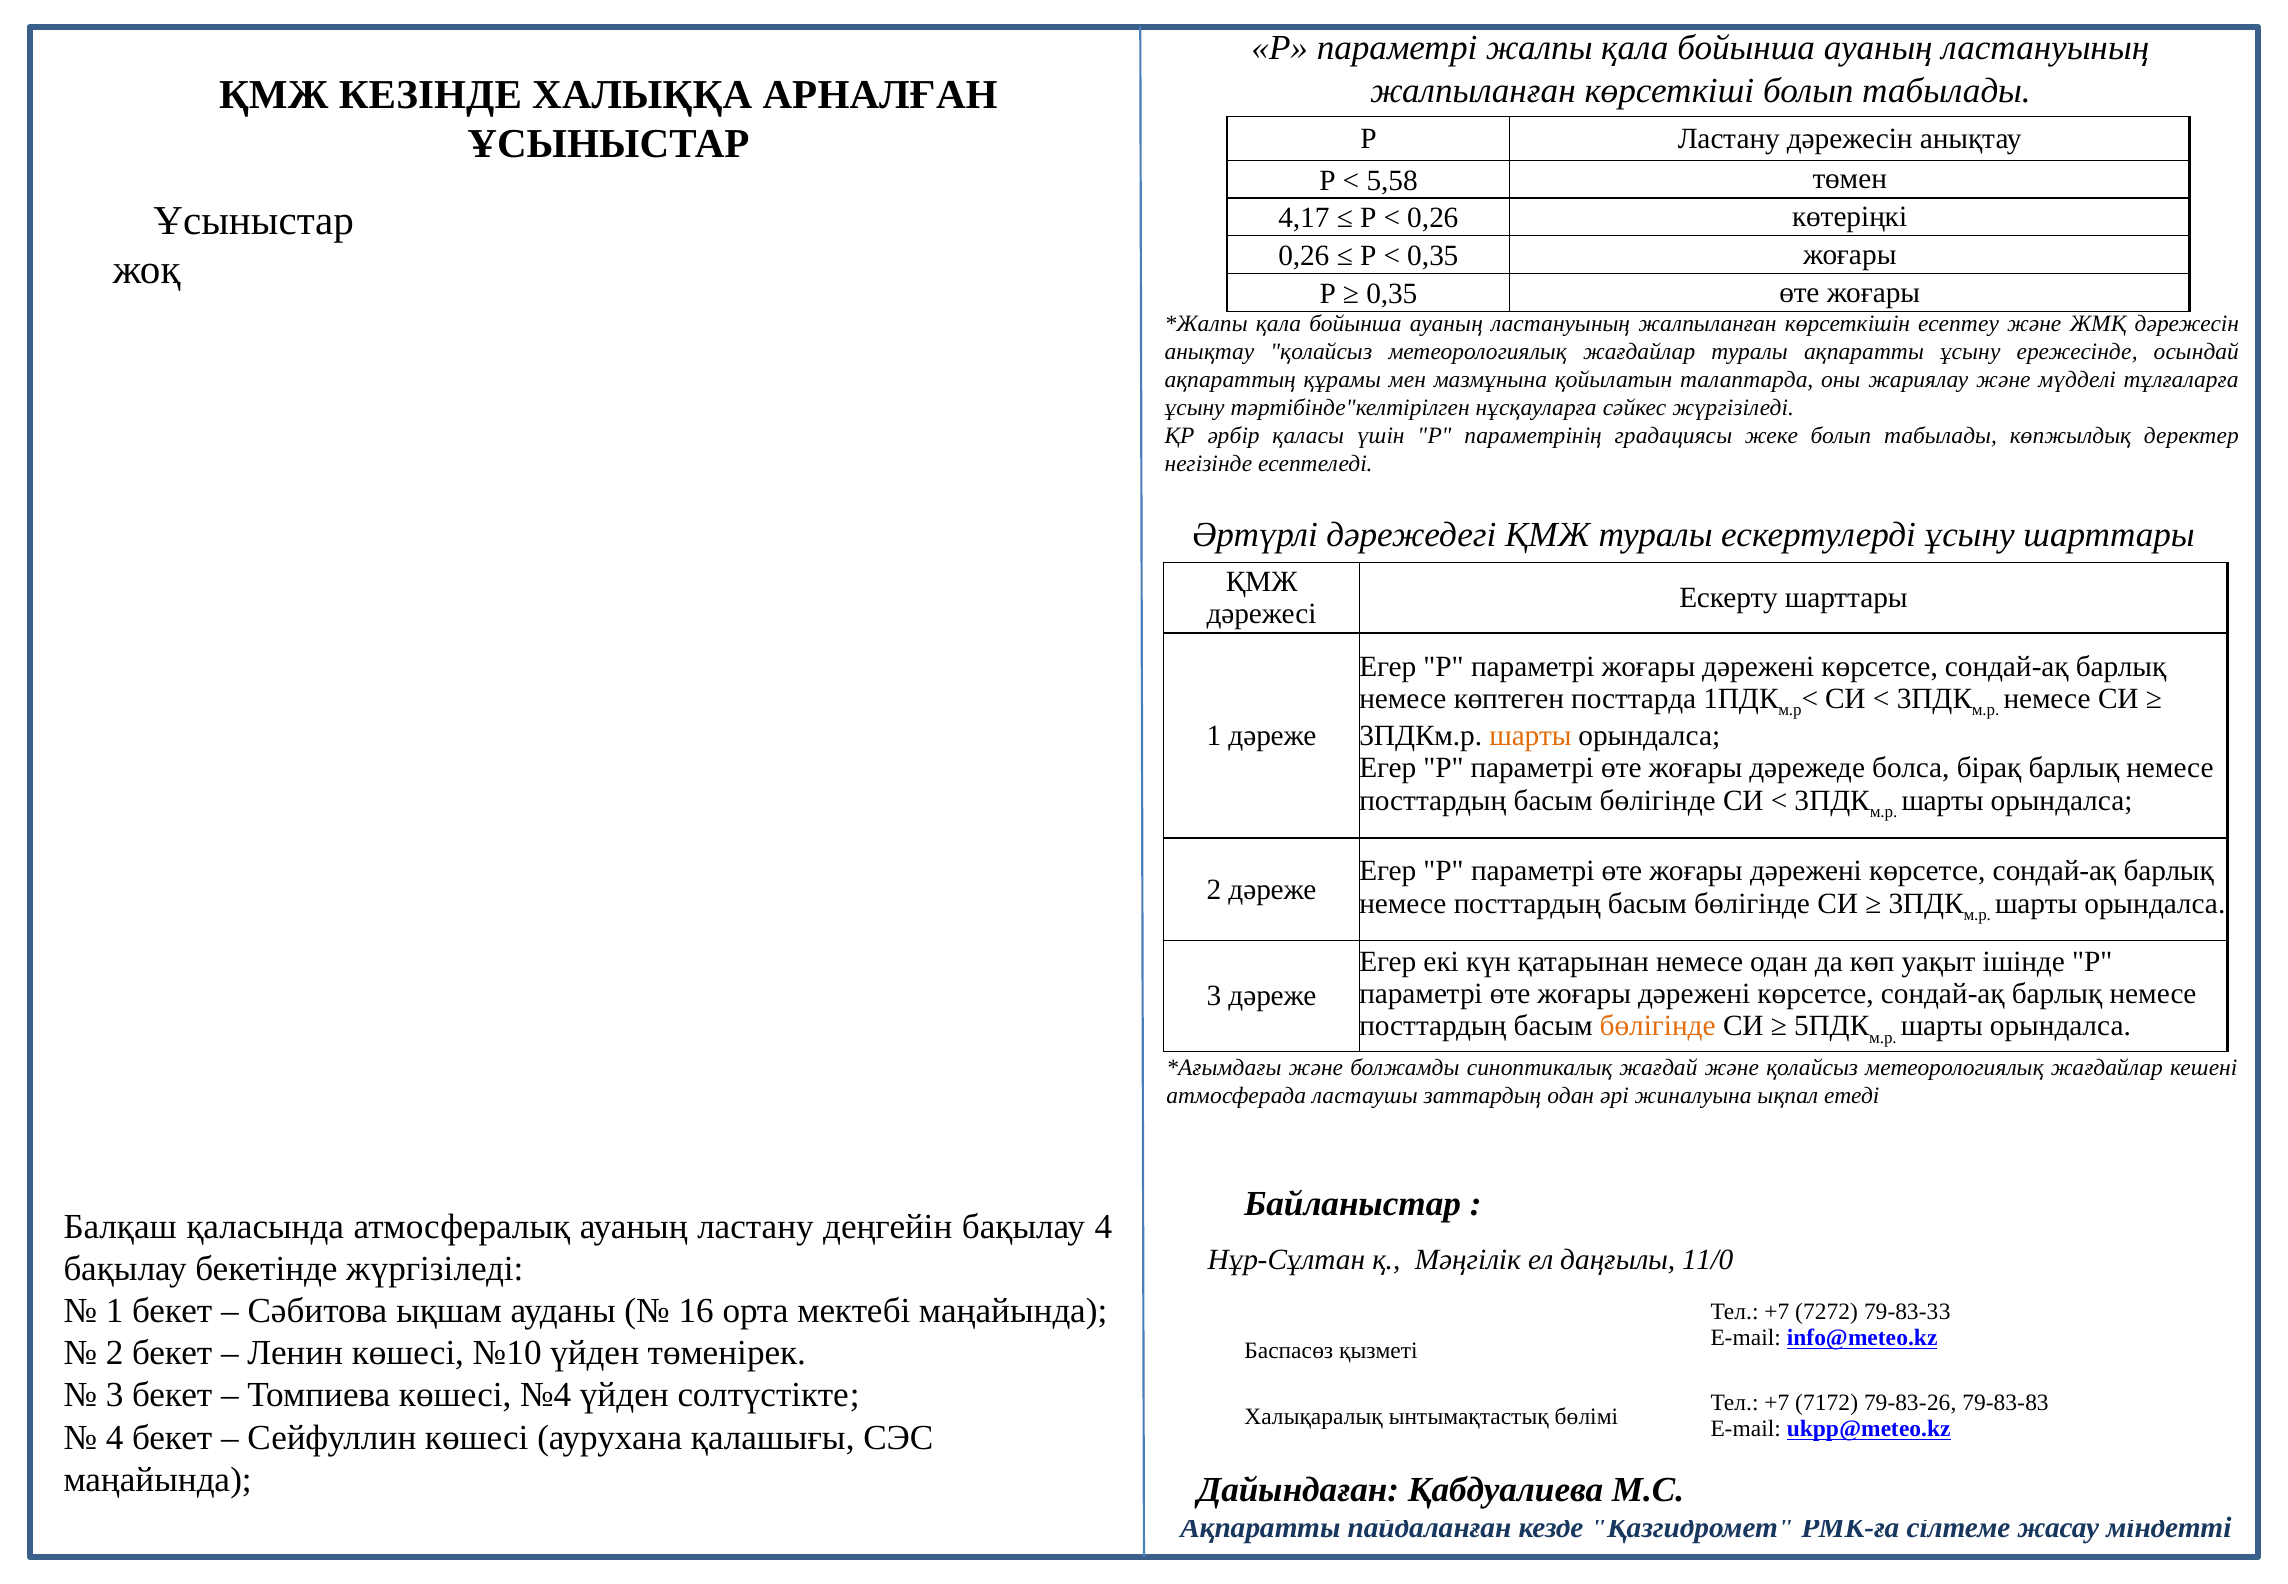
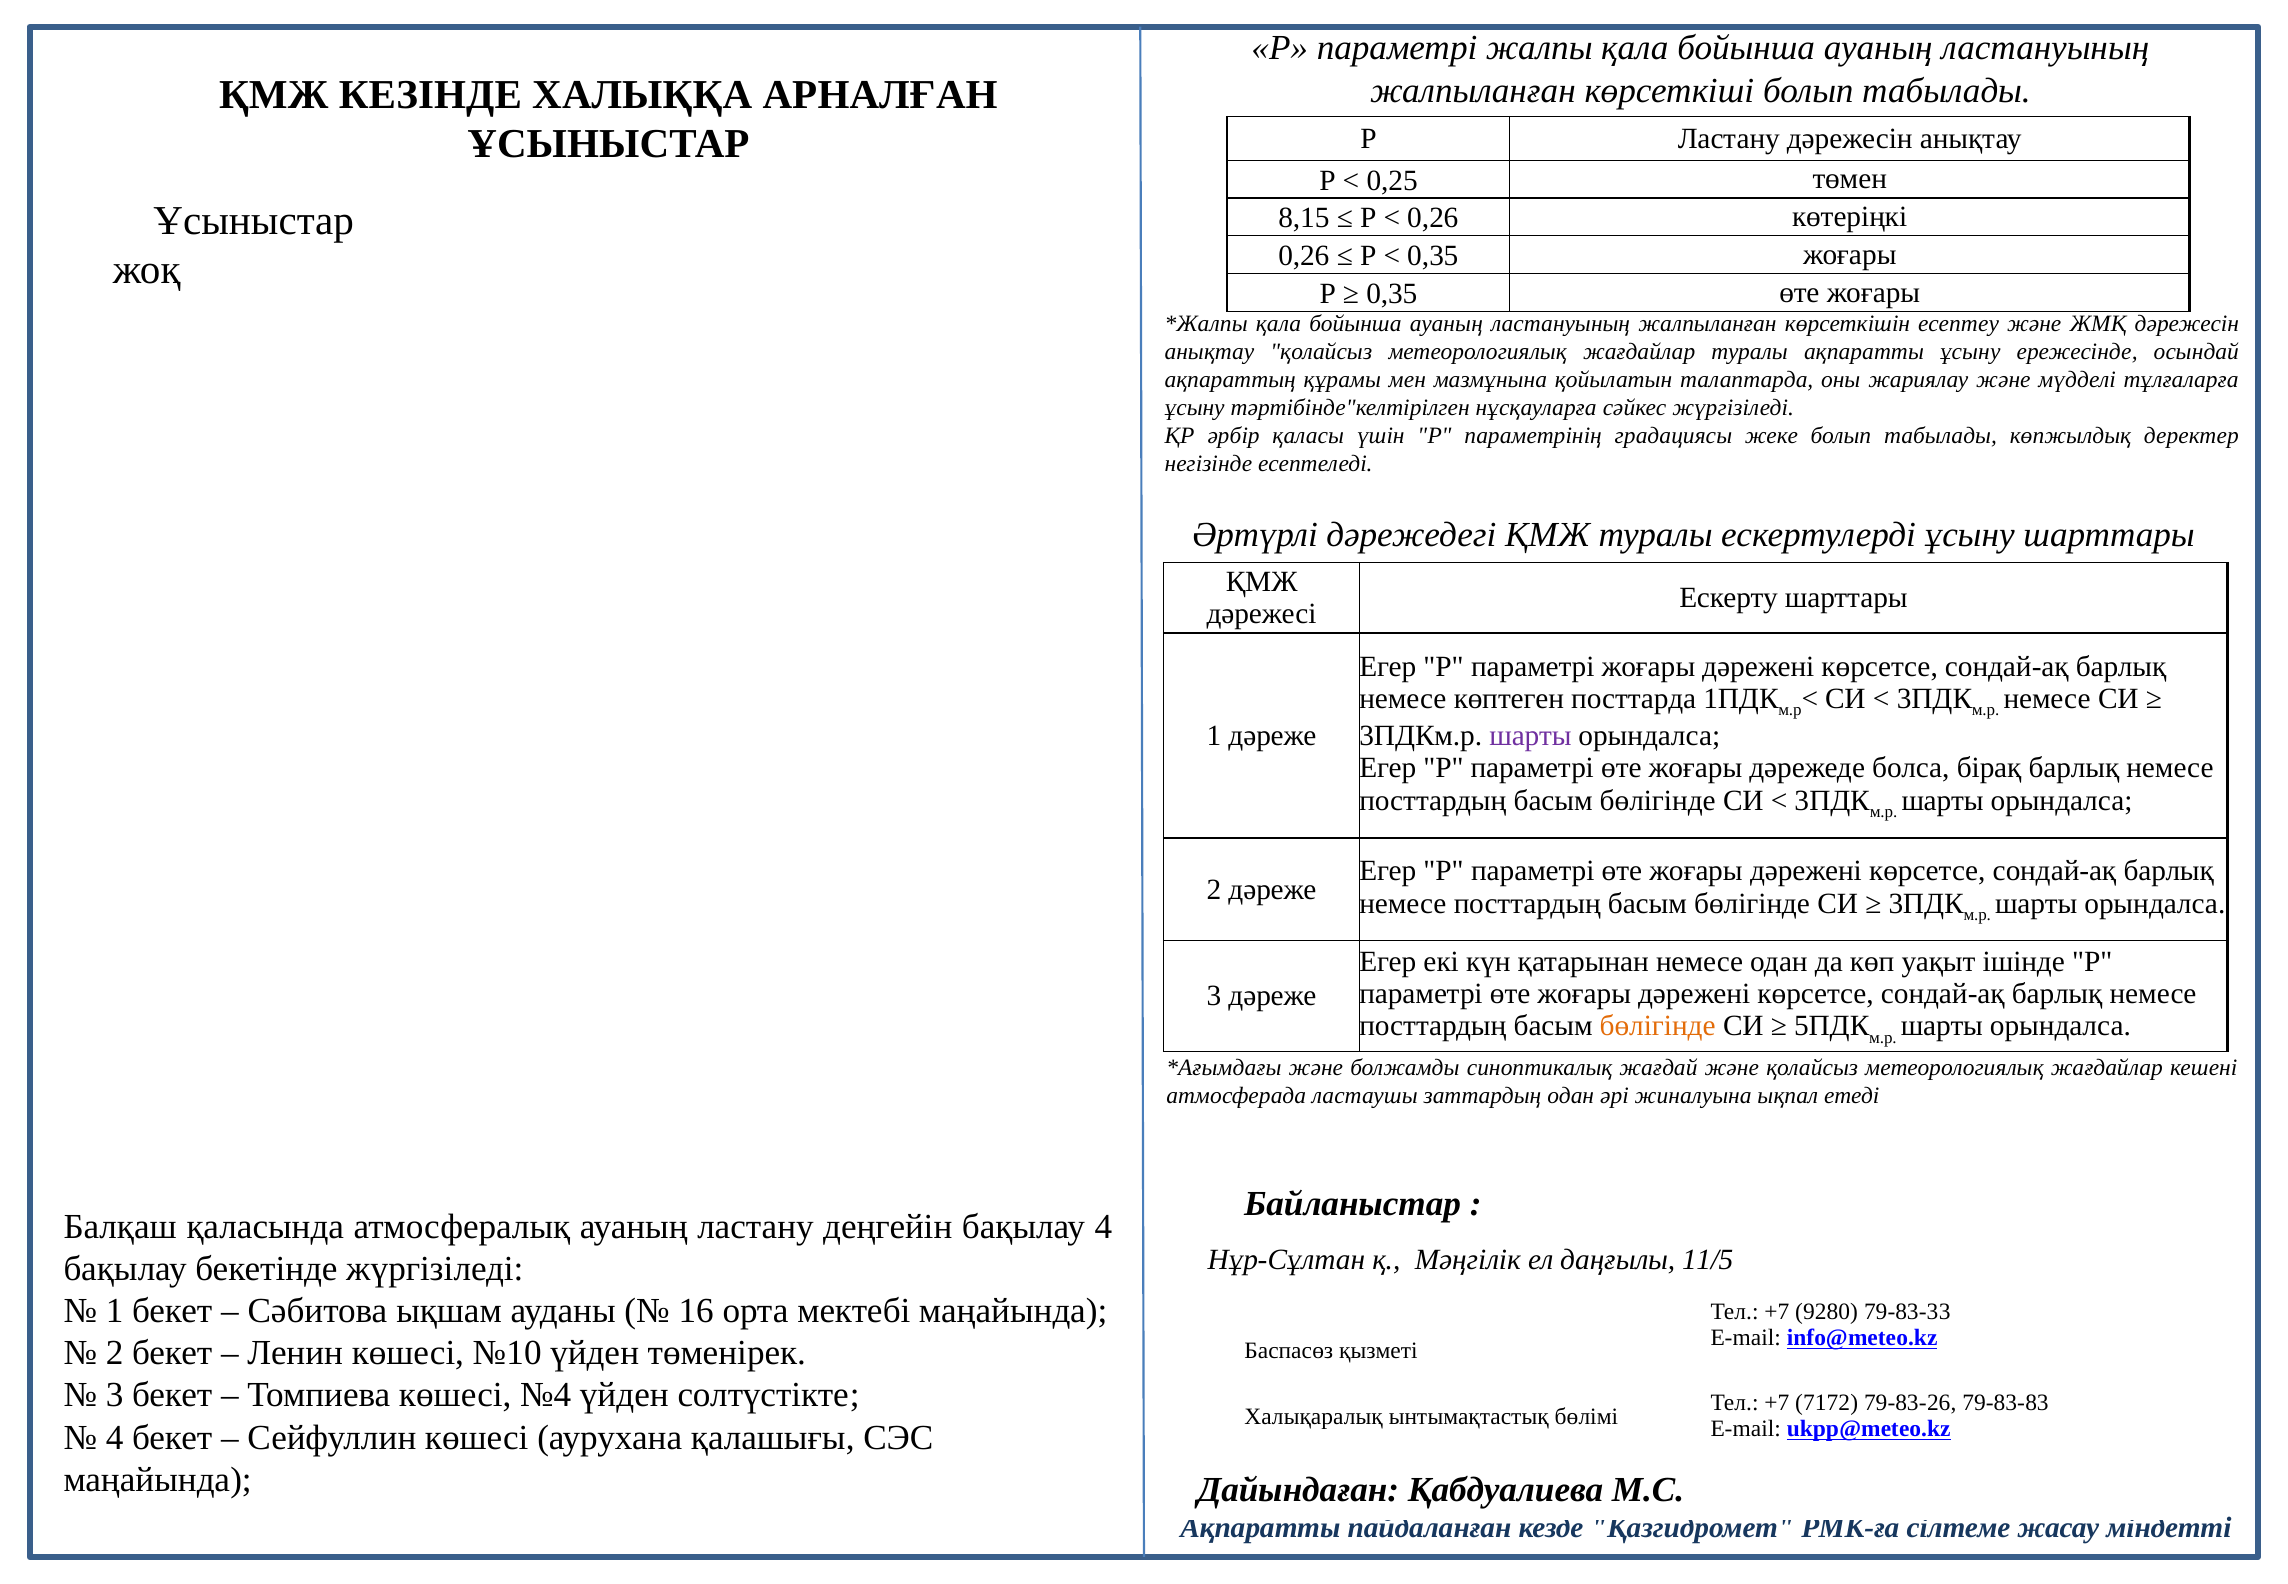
5,58: 5,58 -> 0,25 (1392, 180)
4,17: 4,17 -> 8,15 (1304, 218)
шарты colour: orange -> purple (1530, 736)
11/0: 11/0 -> 11/5 (1708, 1260)
7272: 7272 -> 9280 (1827, 1312)
